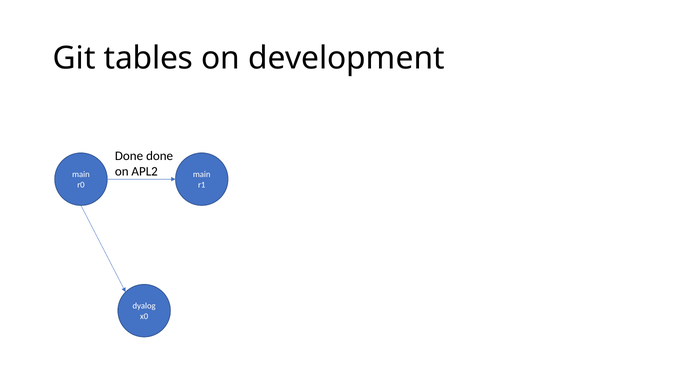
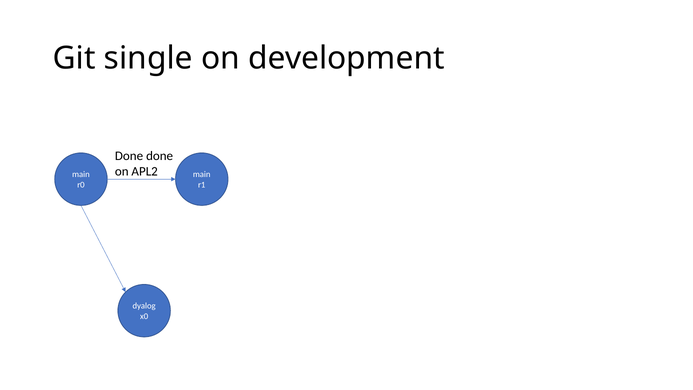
tables: tables -> single (148, 58)
